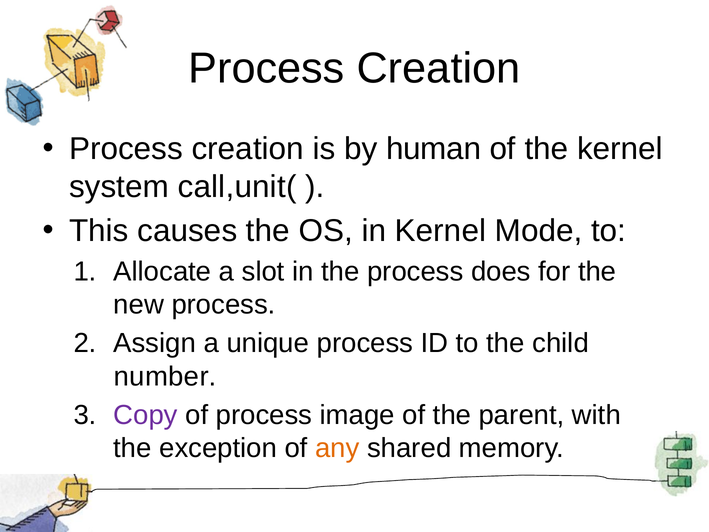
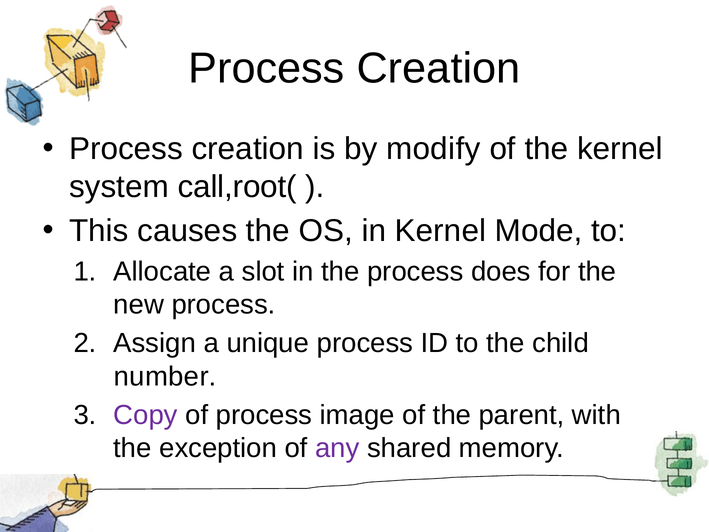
human: human -> modify (433, 149)
call,unit(: call,unit( -> call,root( (237, 187)
any colour: orange -> purple (337, 448)
